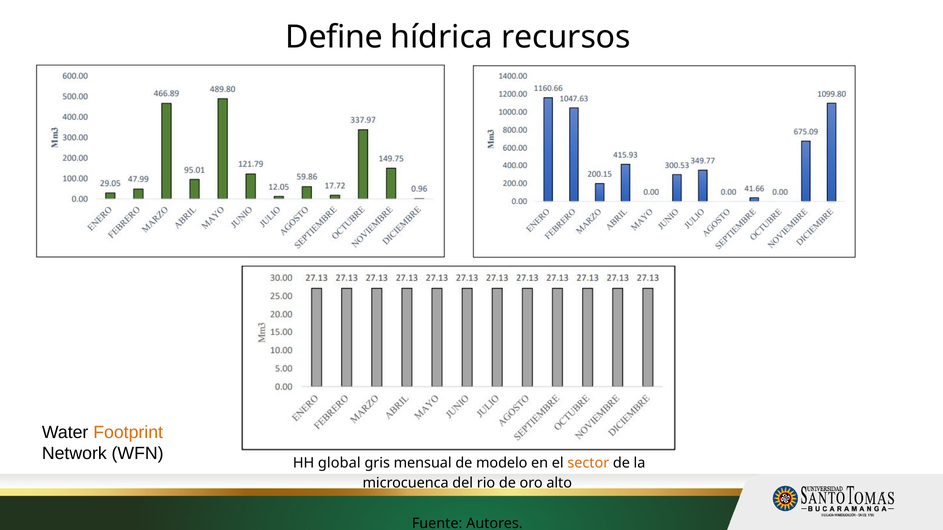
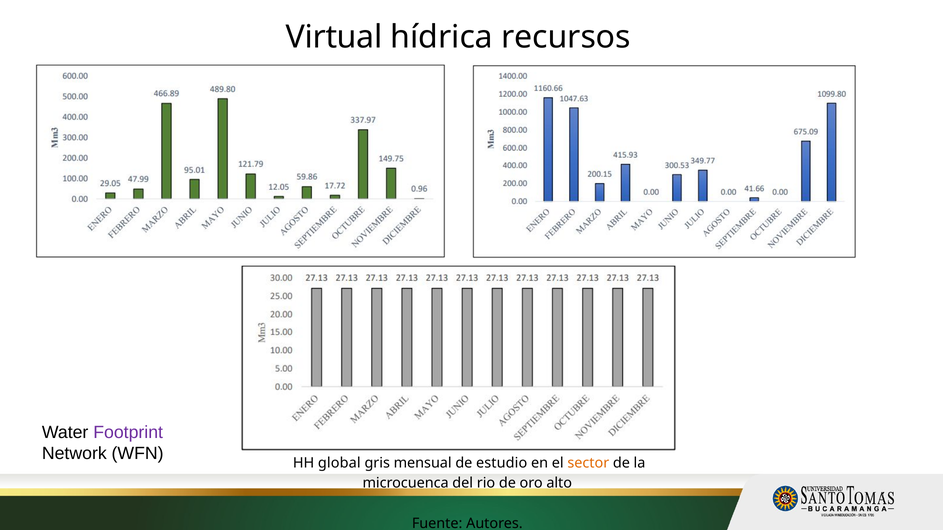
Define: Define -> Virtual (334, 37)
Footprint colour: orange -> purple (128, 433)
modelo: modelo -> estudio (502, 463)
